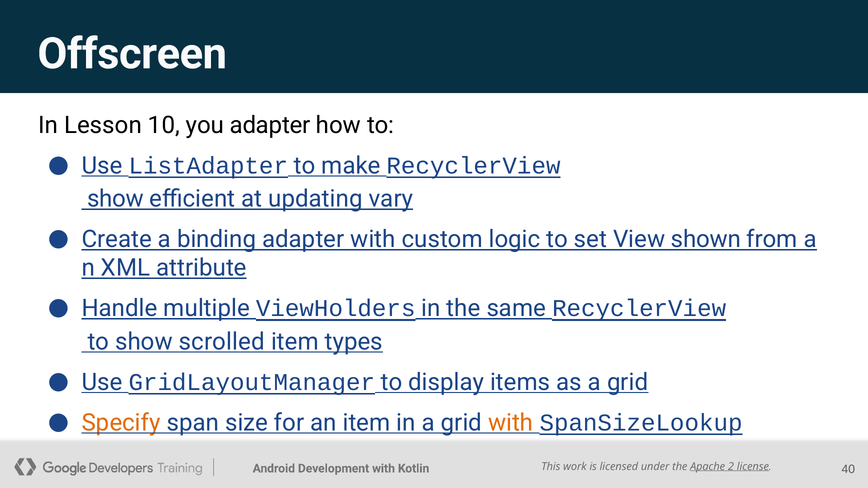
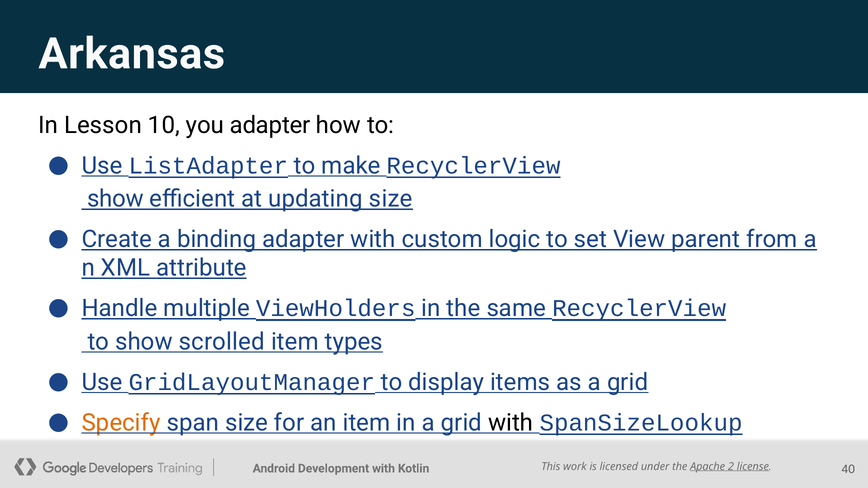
Offscreen: Offscreen -> Arkansas (132, 54)
updating vary: vary -> size (391, 199)
shown: shown -> parent (706, 240)
with colour: orange -> black (511, 423)
